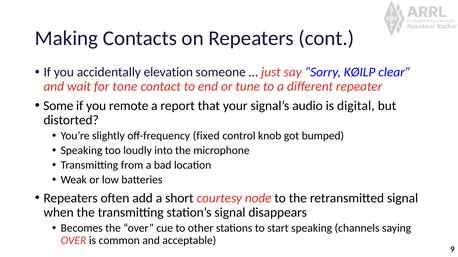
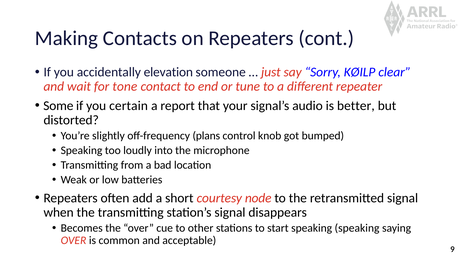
remote: remote -> certain (129, 106)
digital: digital -> better (356, 106)
fixed: fixed -> plans (206, 136)
speaking channels: channels -> speaking (357, 229)
